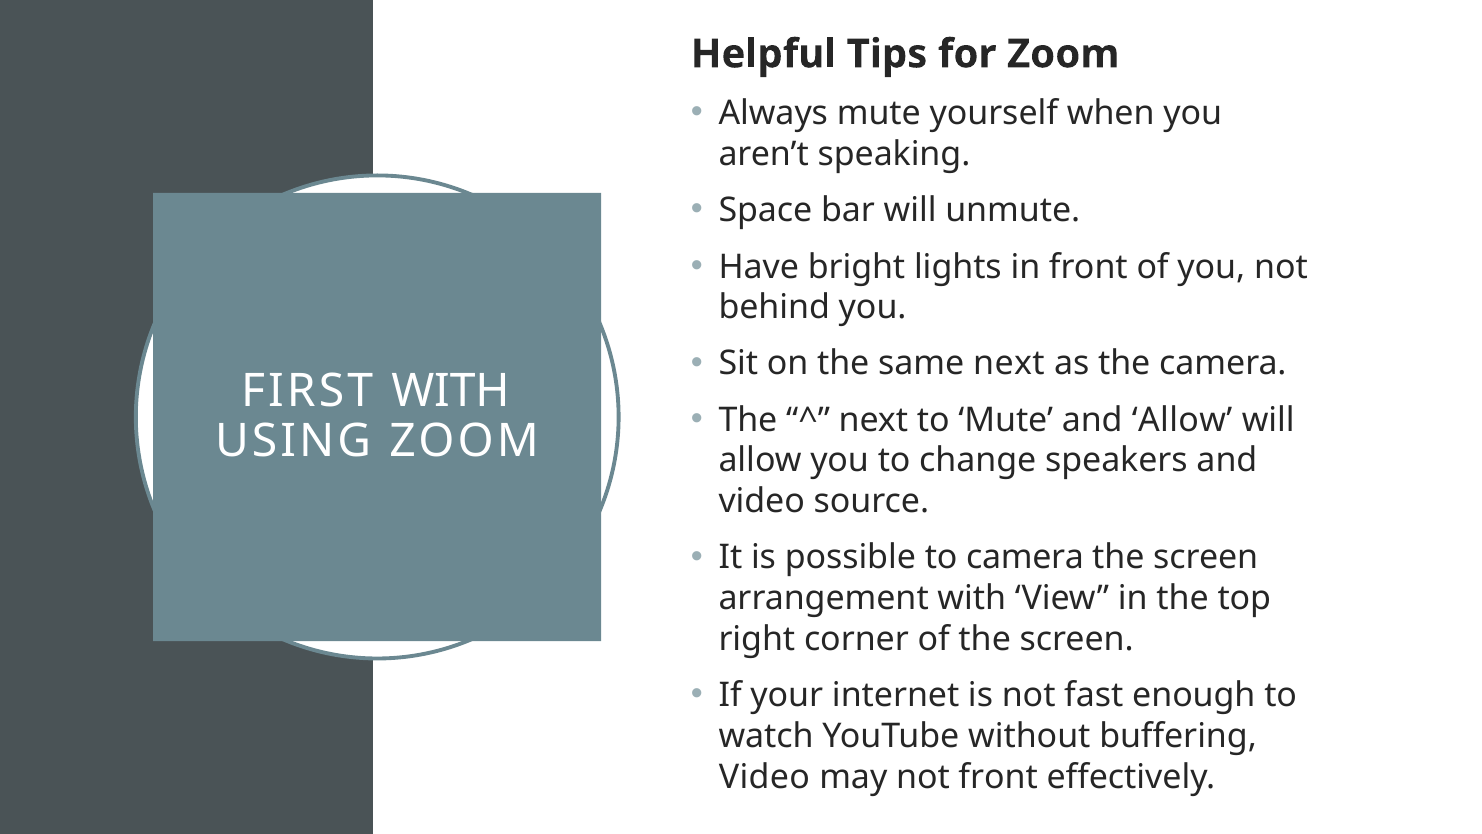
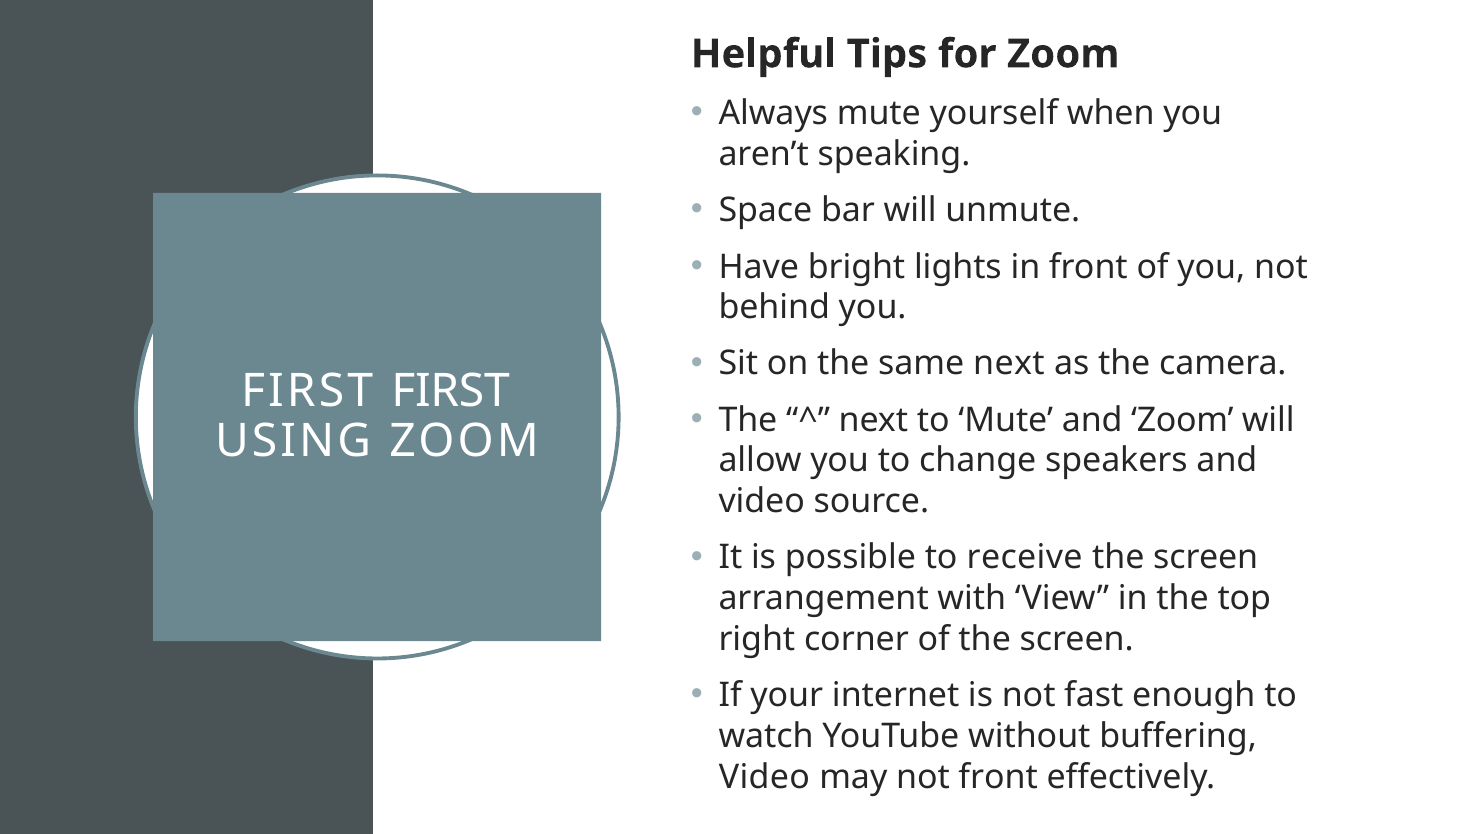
FIRST WITH: WITH -> FIRST (451, 391)
and Allow: Allow -> Zoom (1182, 420)
to camera: camera -> receive (1025, 557)
